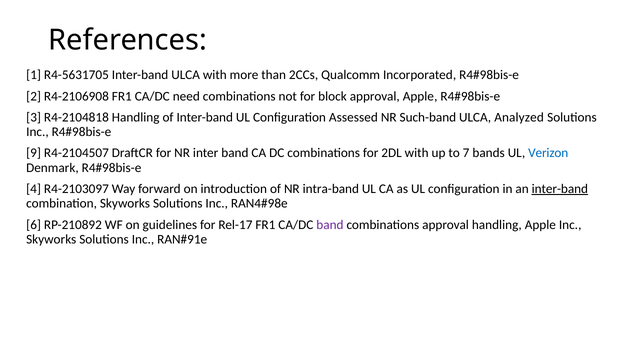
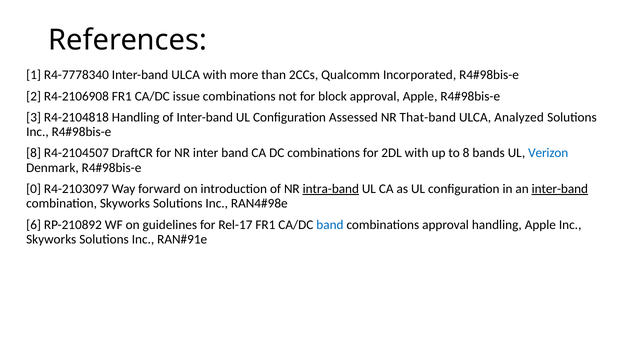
R4-5631705: R4-5631705 -> R4-7778340 (76, 75)
need: need -> issue (186, 96)
Such-band: Such-band -> That-band (428, 117)
9: 9 -> 8 (34, 153)
to 7: 7 -> 8 (466, 153)
4: 4 -> 0 (34, 189)
intra-band underline: none -> present (331, 189)
band colour: purple -> blue (330, 224)
